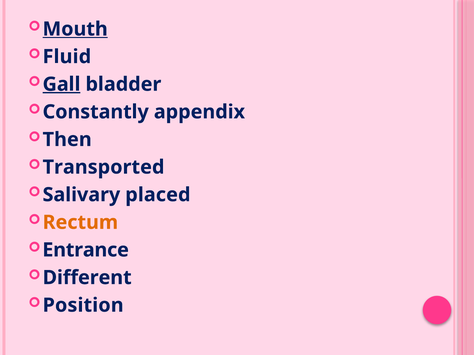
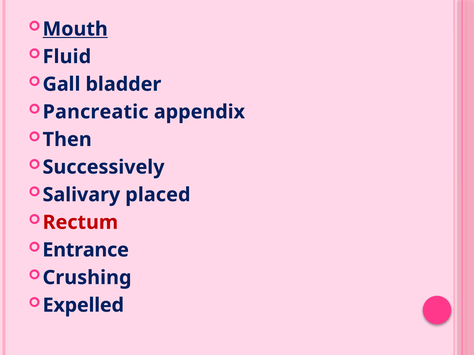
Gall underline: present -> none (62, 84)
Constantly: Constantly -> Pancreatic (96, 112)
Transported: Transported -> Successively (104, 167)
Rectum colour: orange -> red (80, 223)
Different: Different -> Crushing (87, 278)
Position: Position -> Expelled (83, 306)
